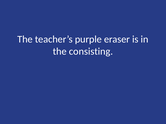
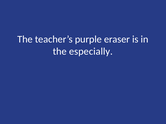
consisting: consisting -> especially (91, 52)
